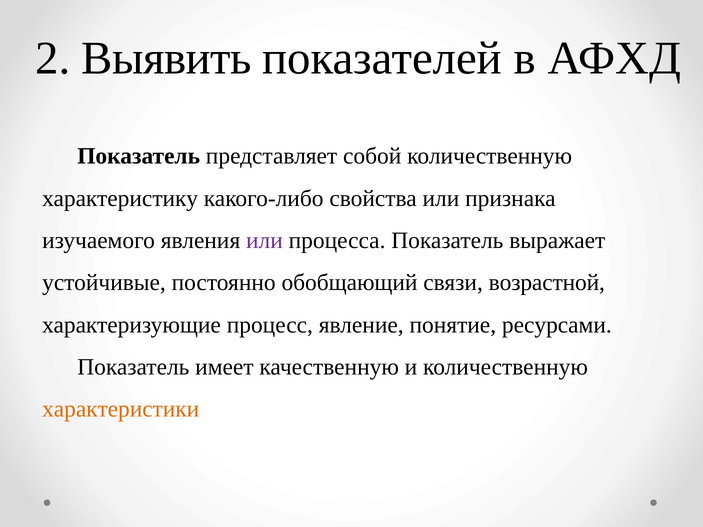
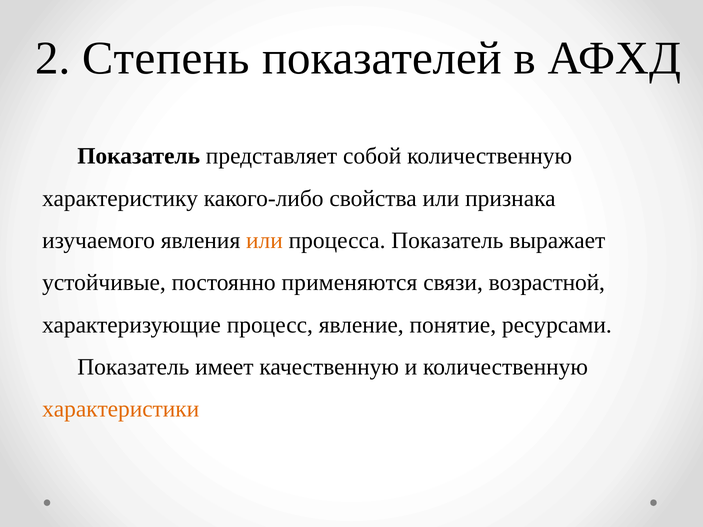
Выявить: Выявить -> Степень (166, 58)
или colour: purple -> orange (264, 241)
обобщающий: обобщающий -> применяются (349, 283)
